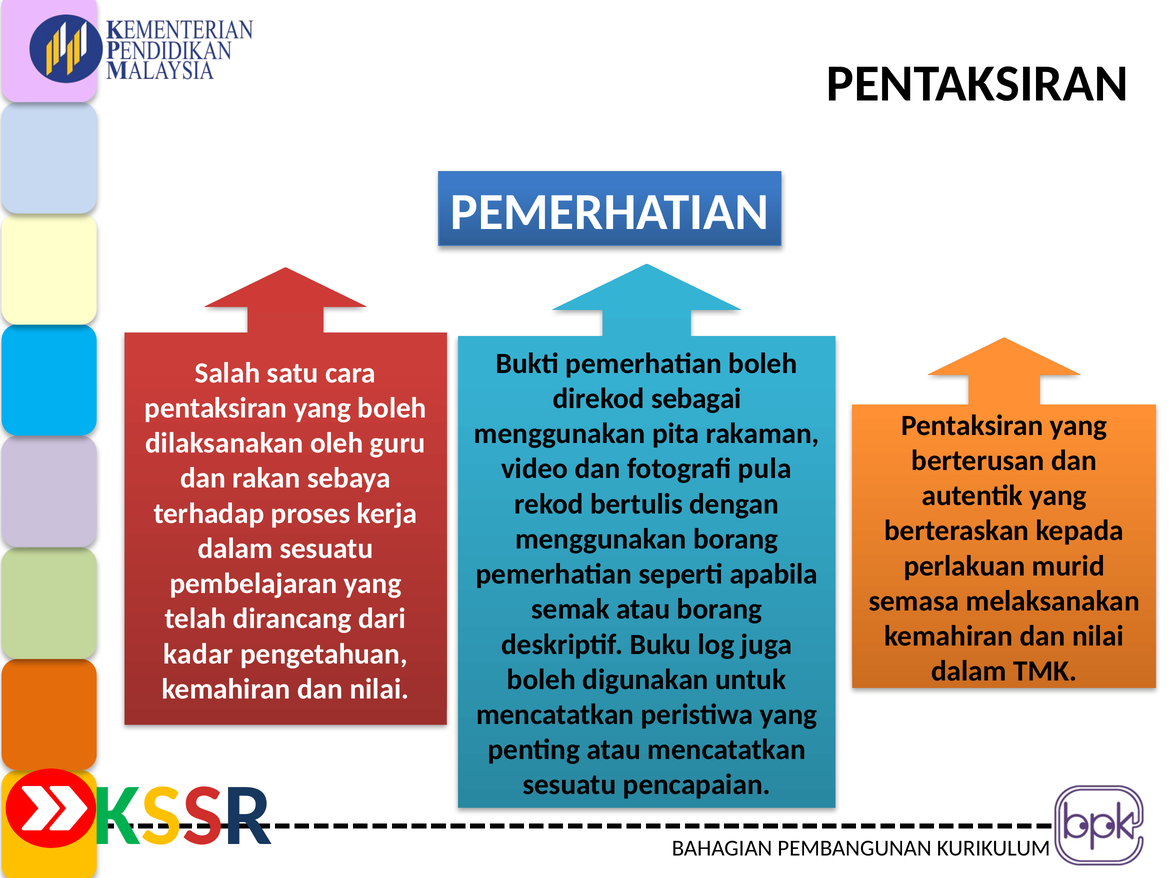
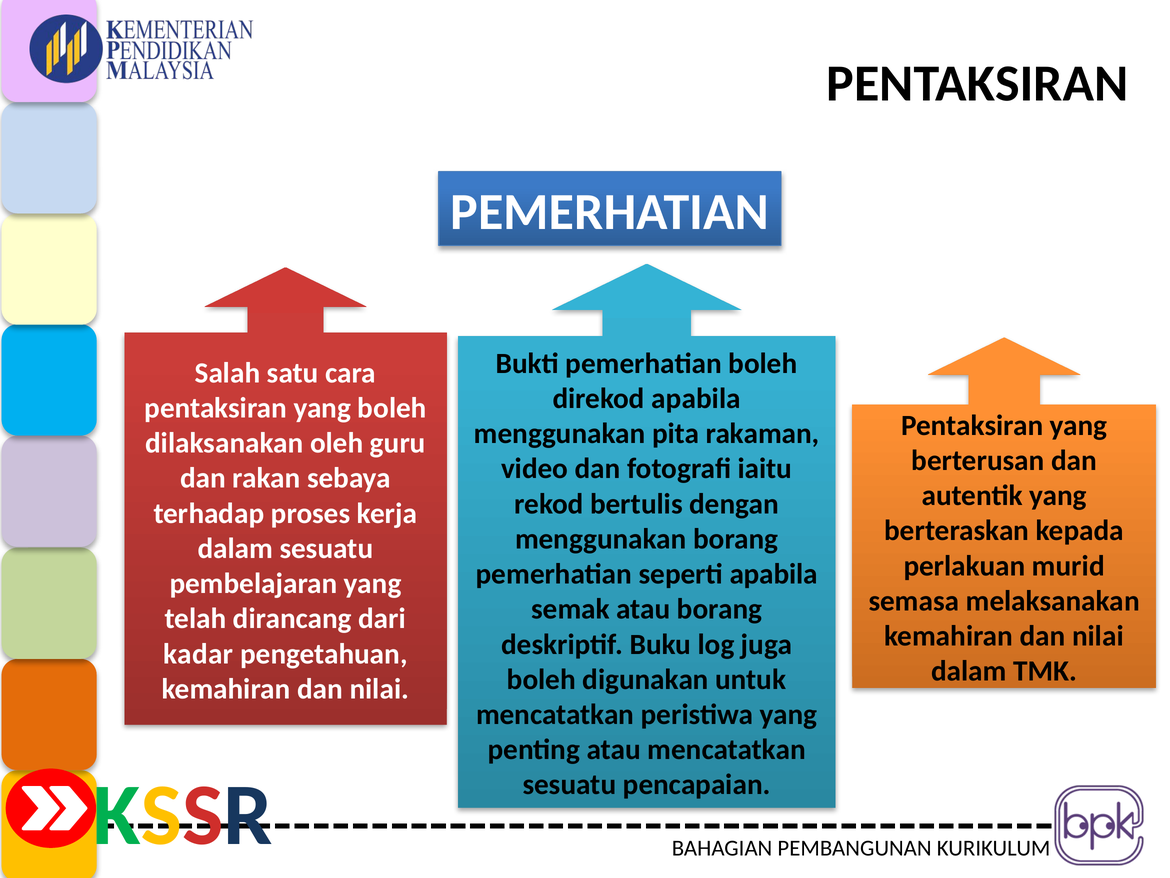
direkod sebagai: sebagai -> apabila (696, 398)
pula: pula -> iaitu (765, 468)
